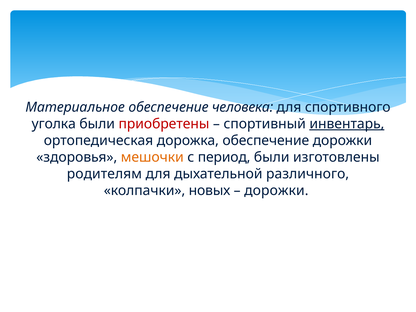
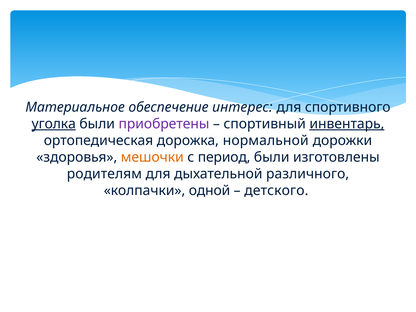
человека: человека -> интерес (242, 107)
уголка underline: none -> present (54, 124)
приобретены colour: red -> purple (164, 124)
дорожка обеспечение: обеспечение -> нормальной (266, 141)
новых: новых -> одной (209, 191)
дорожки: дорожки -> детского (276, 191)
